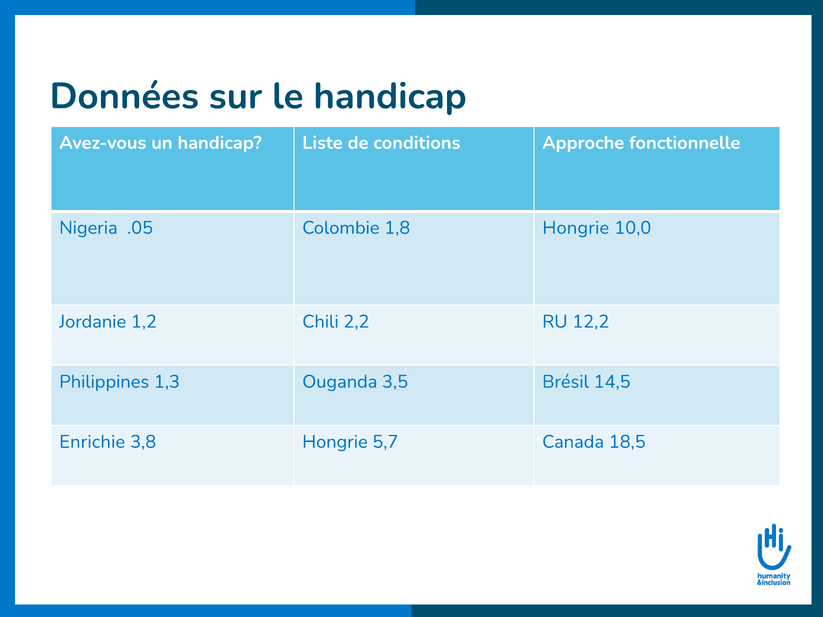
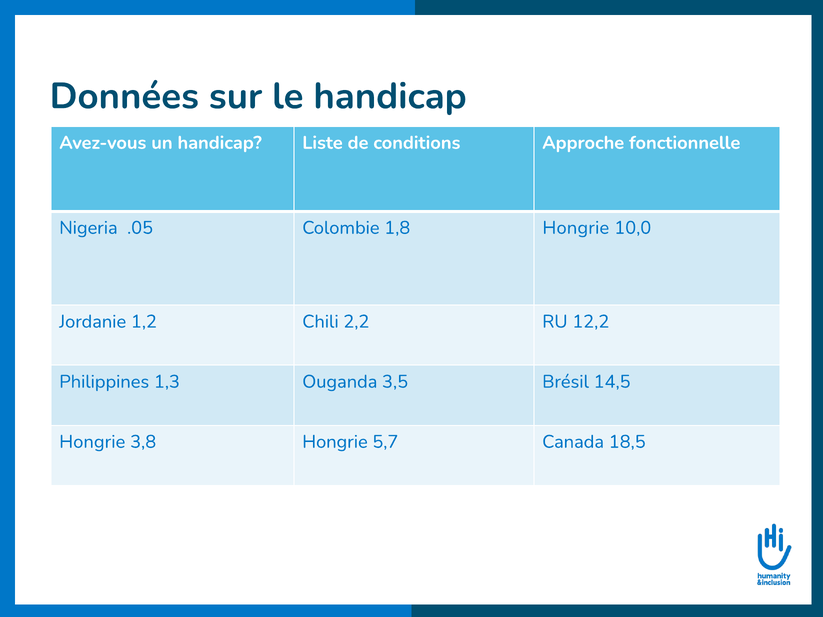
Enrichie: Enrichie -> Hongrie (92, 442)
